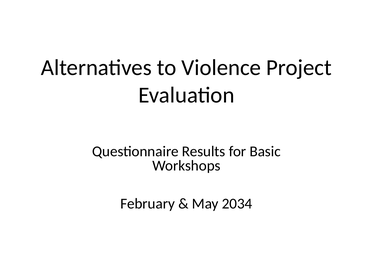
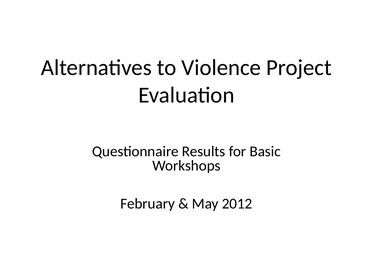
2034: 2034 -> 2012 (237, 203)
